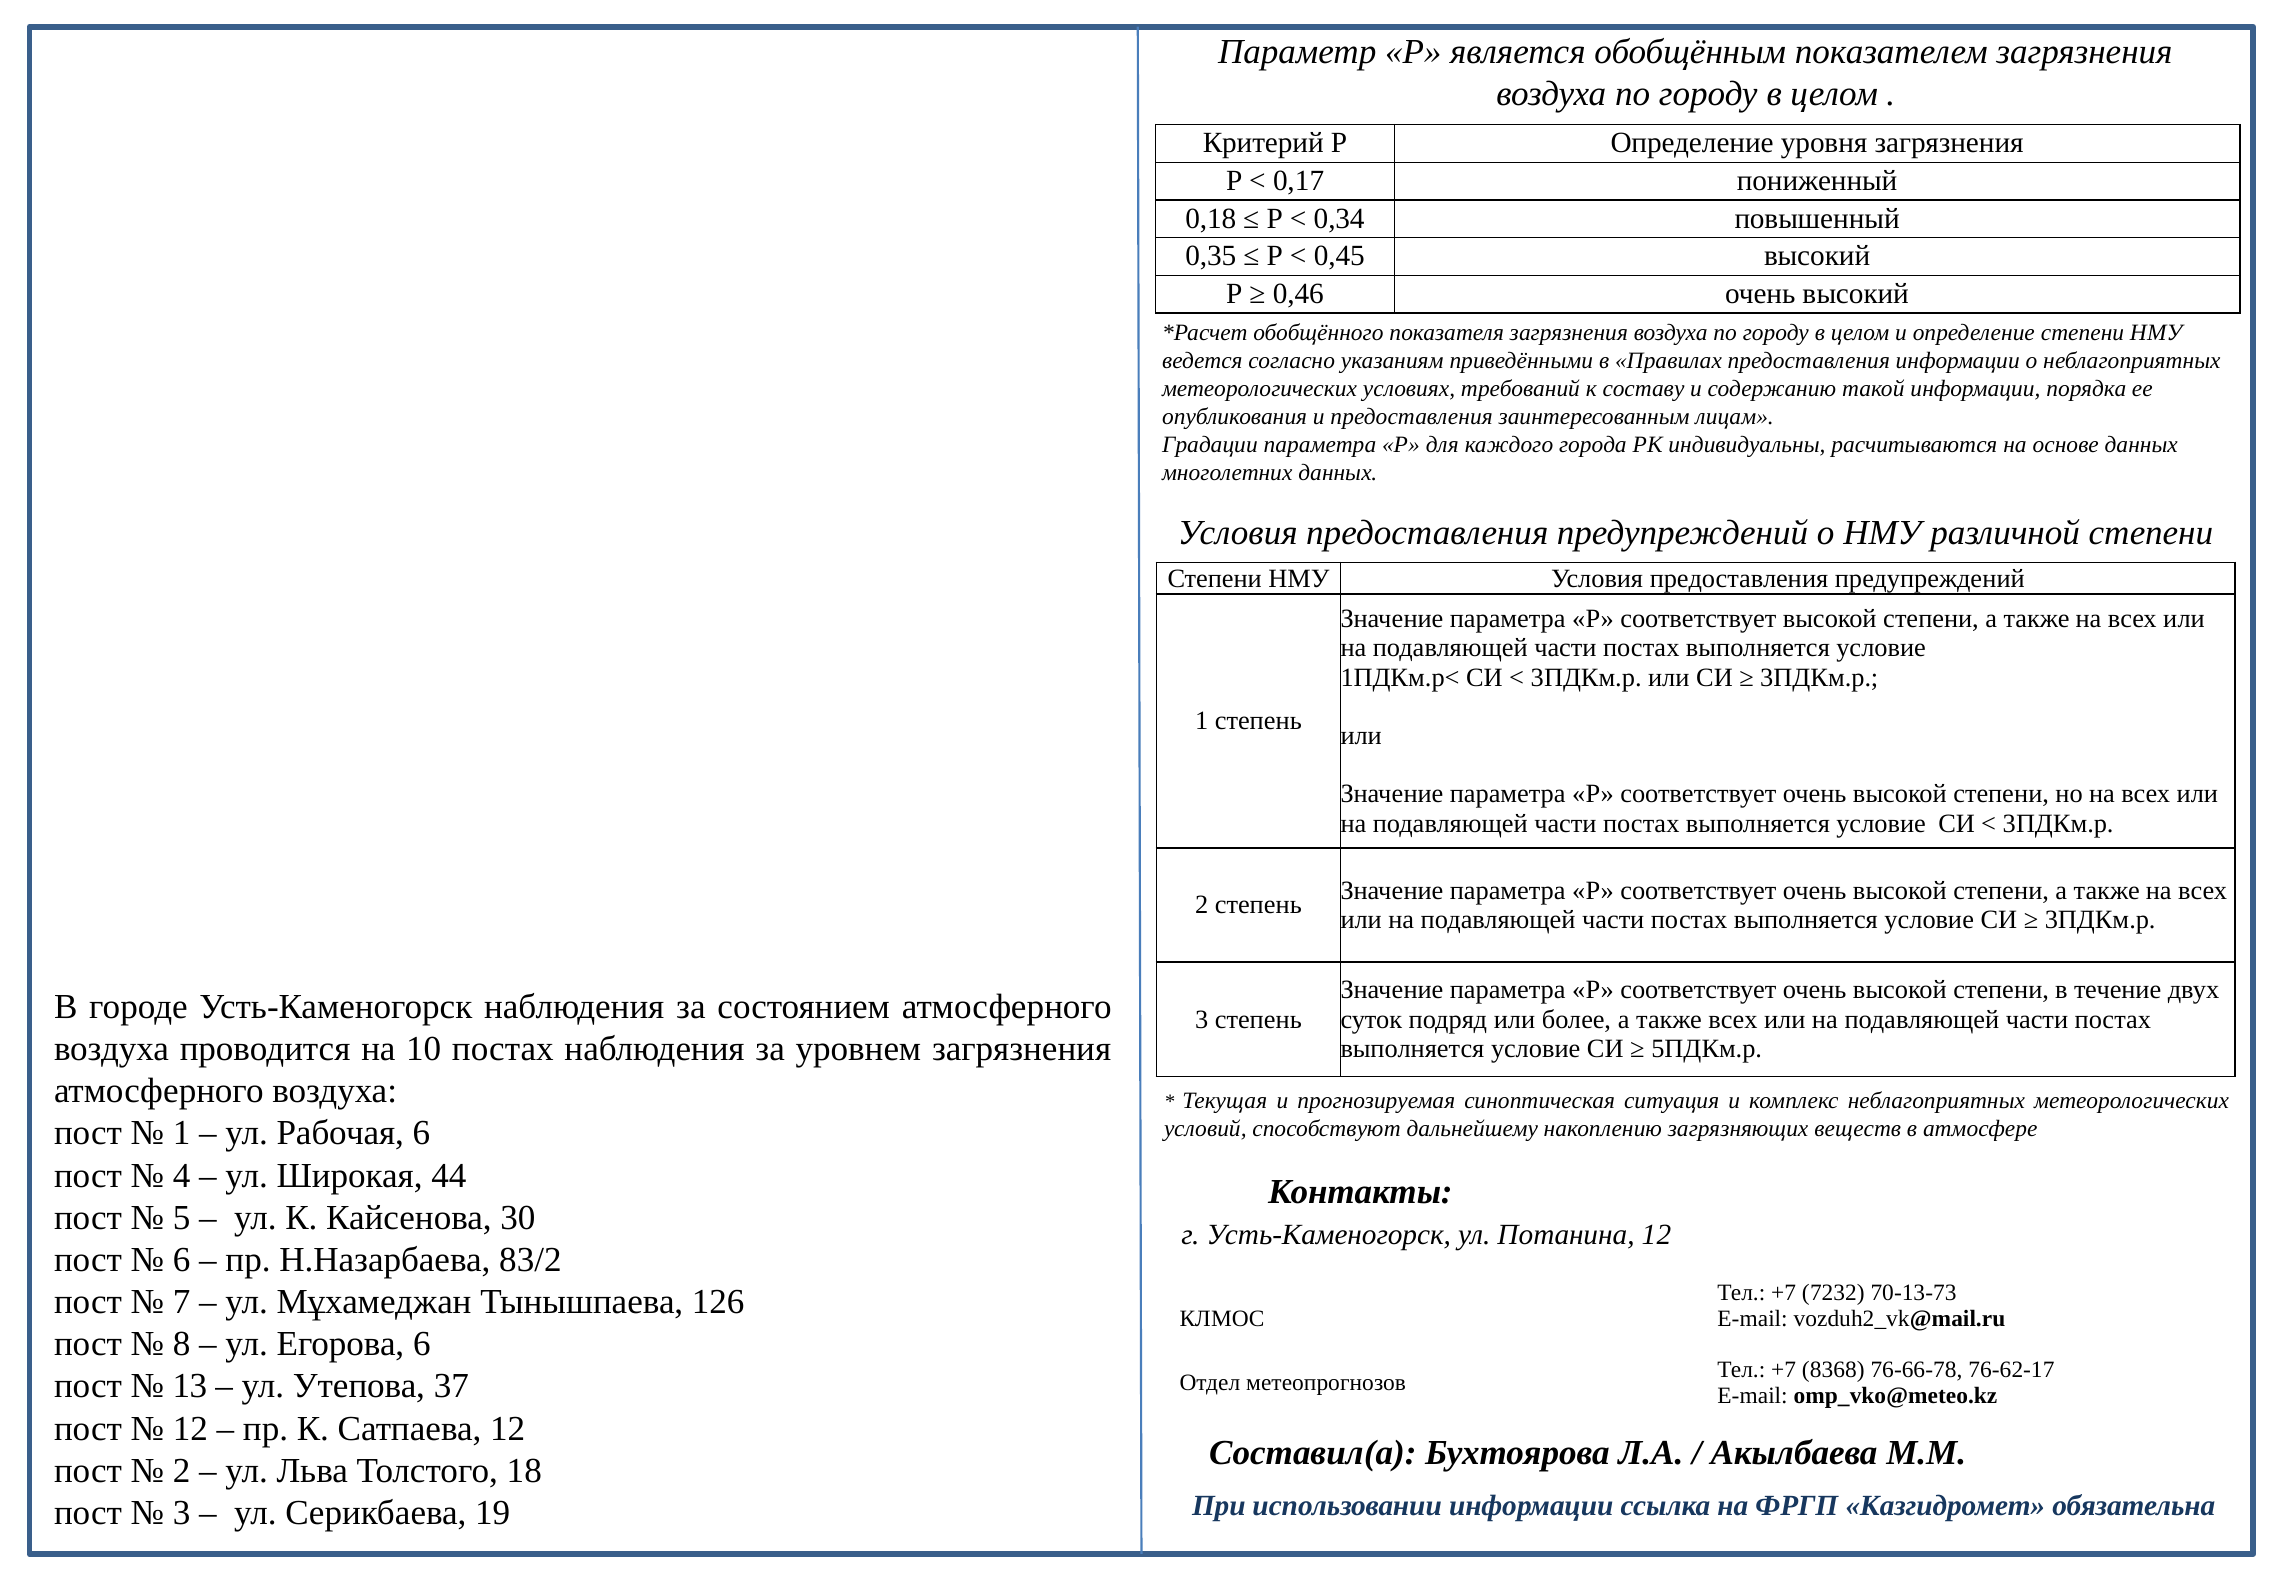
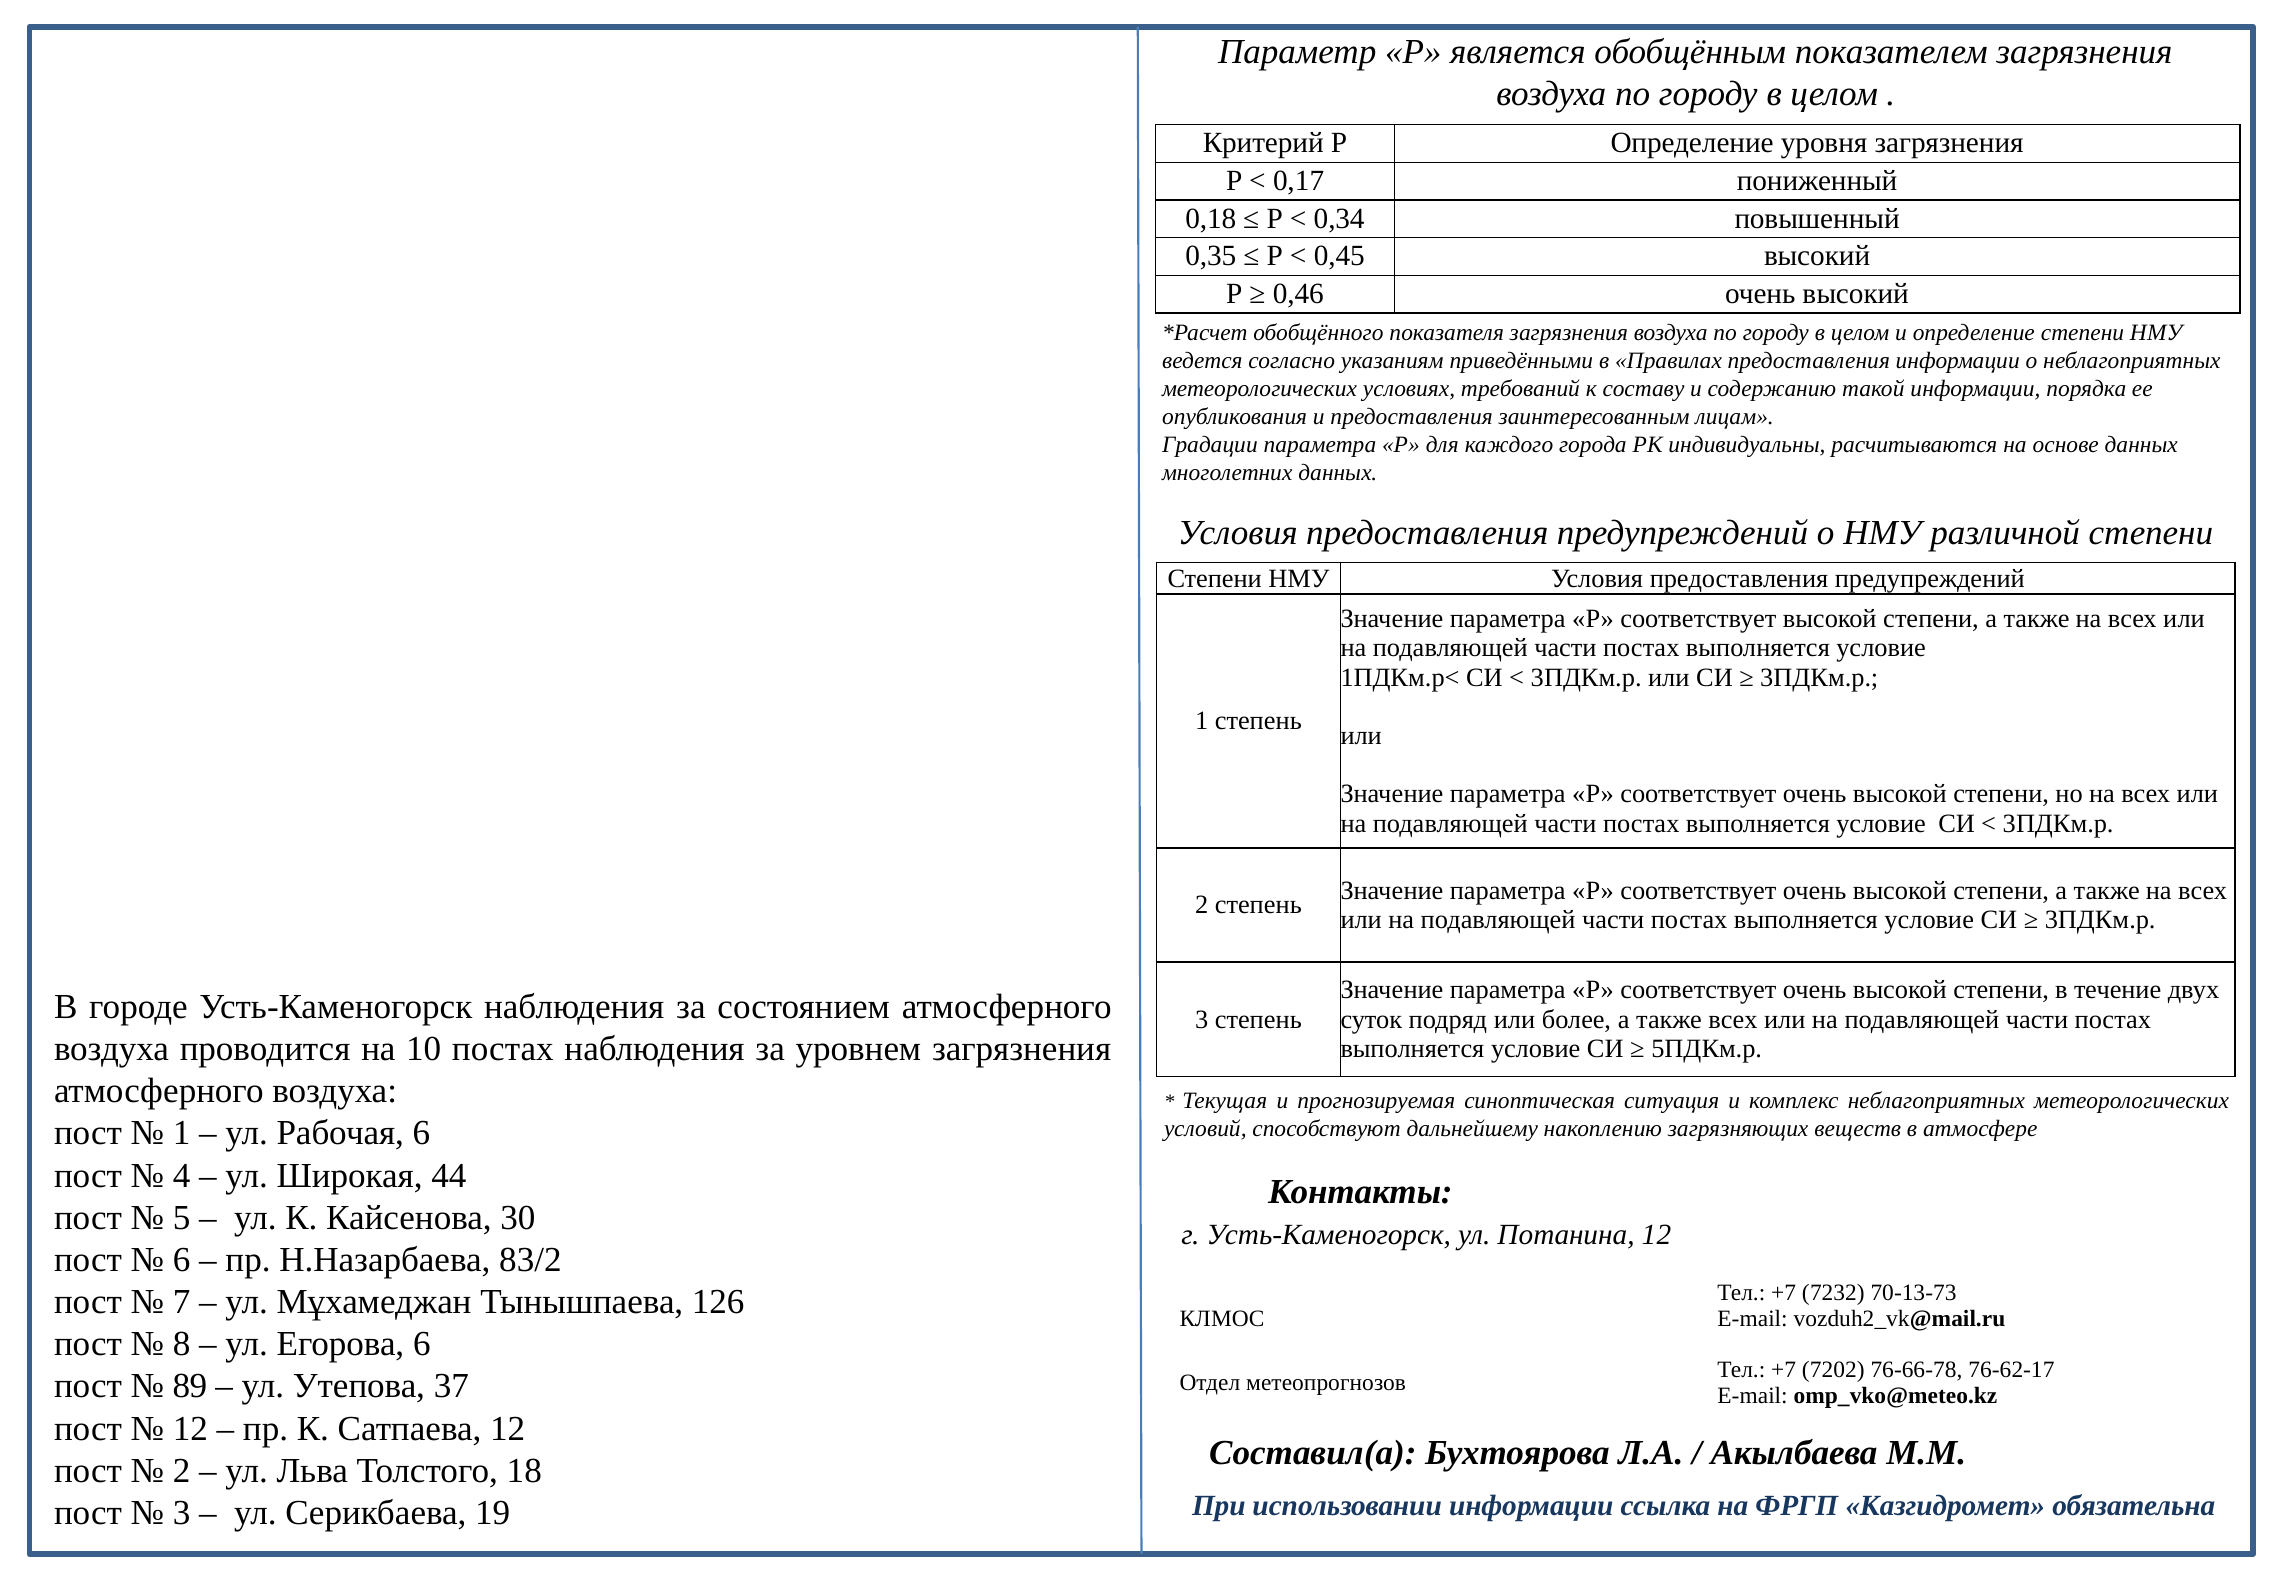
8368: 8368 -> 7202 (1833, 1370)
13: 13 -> 89 (190, 1386)
